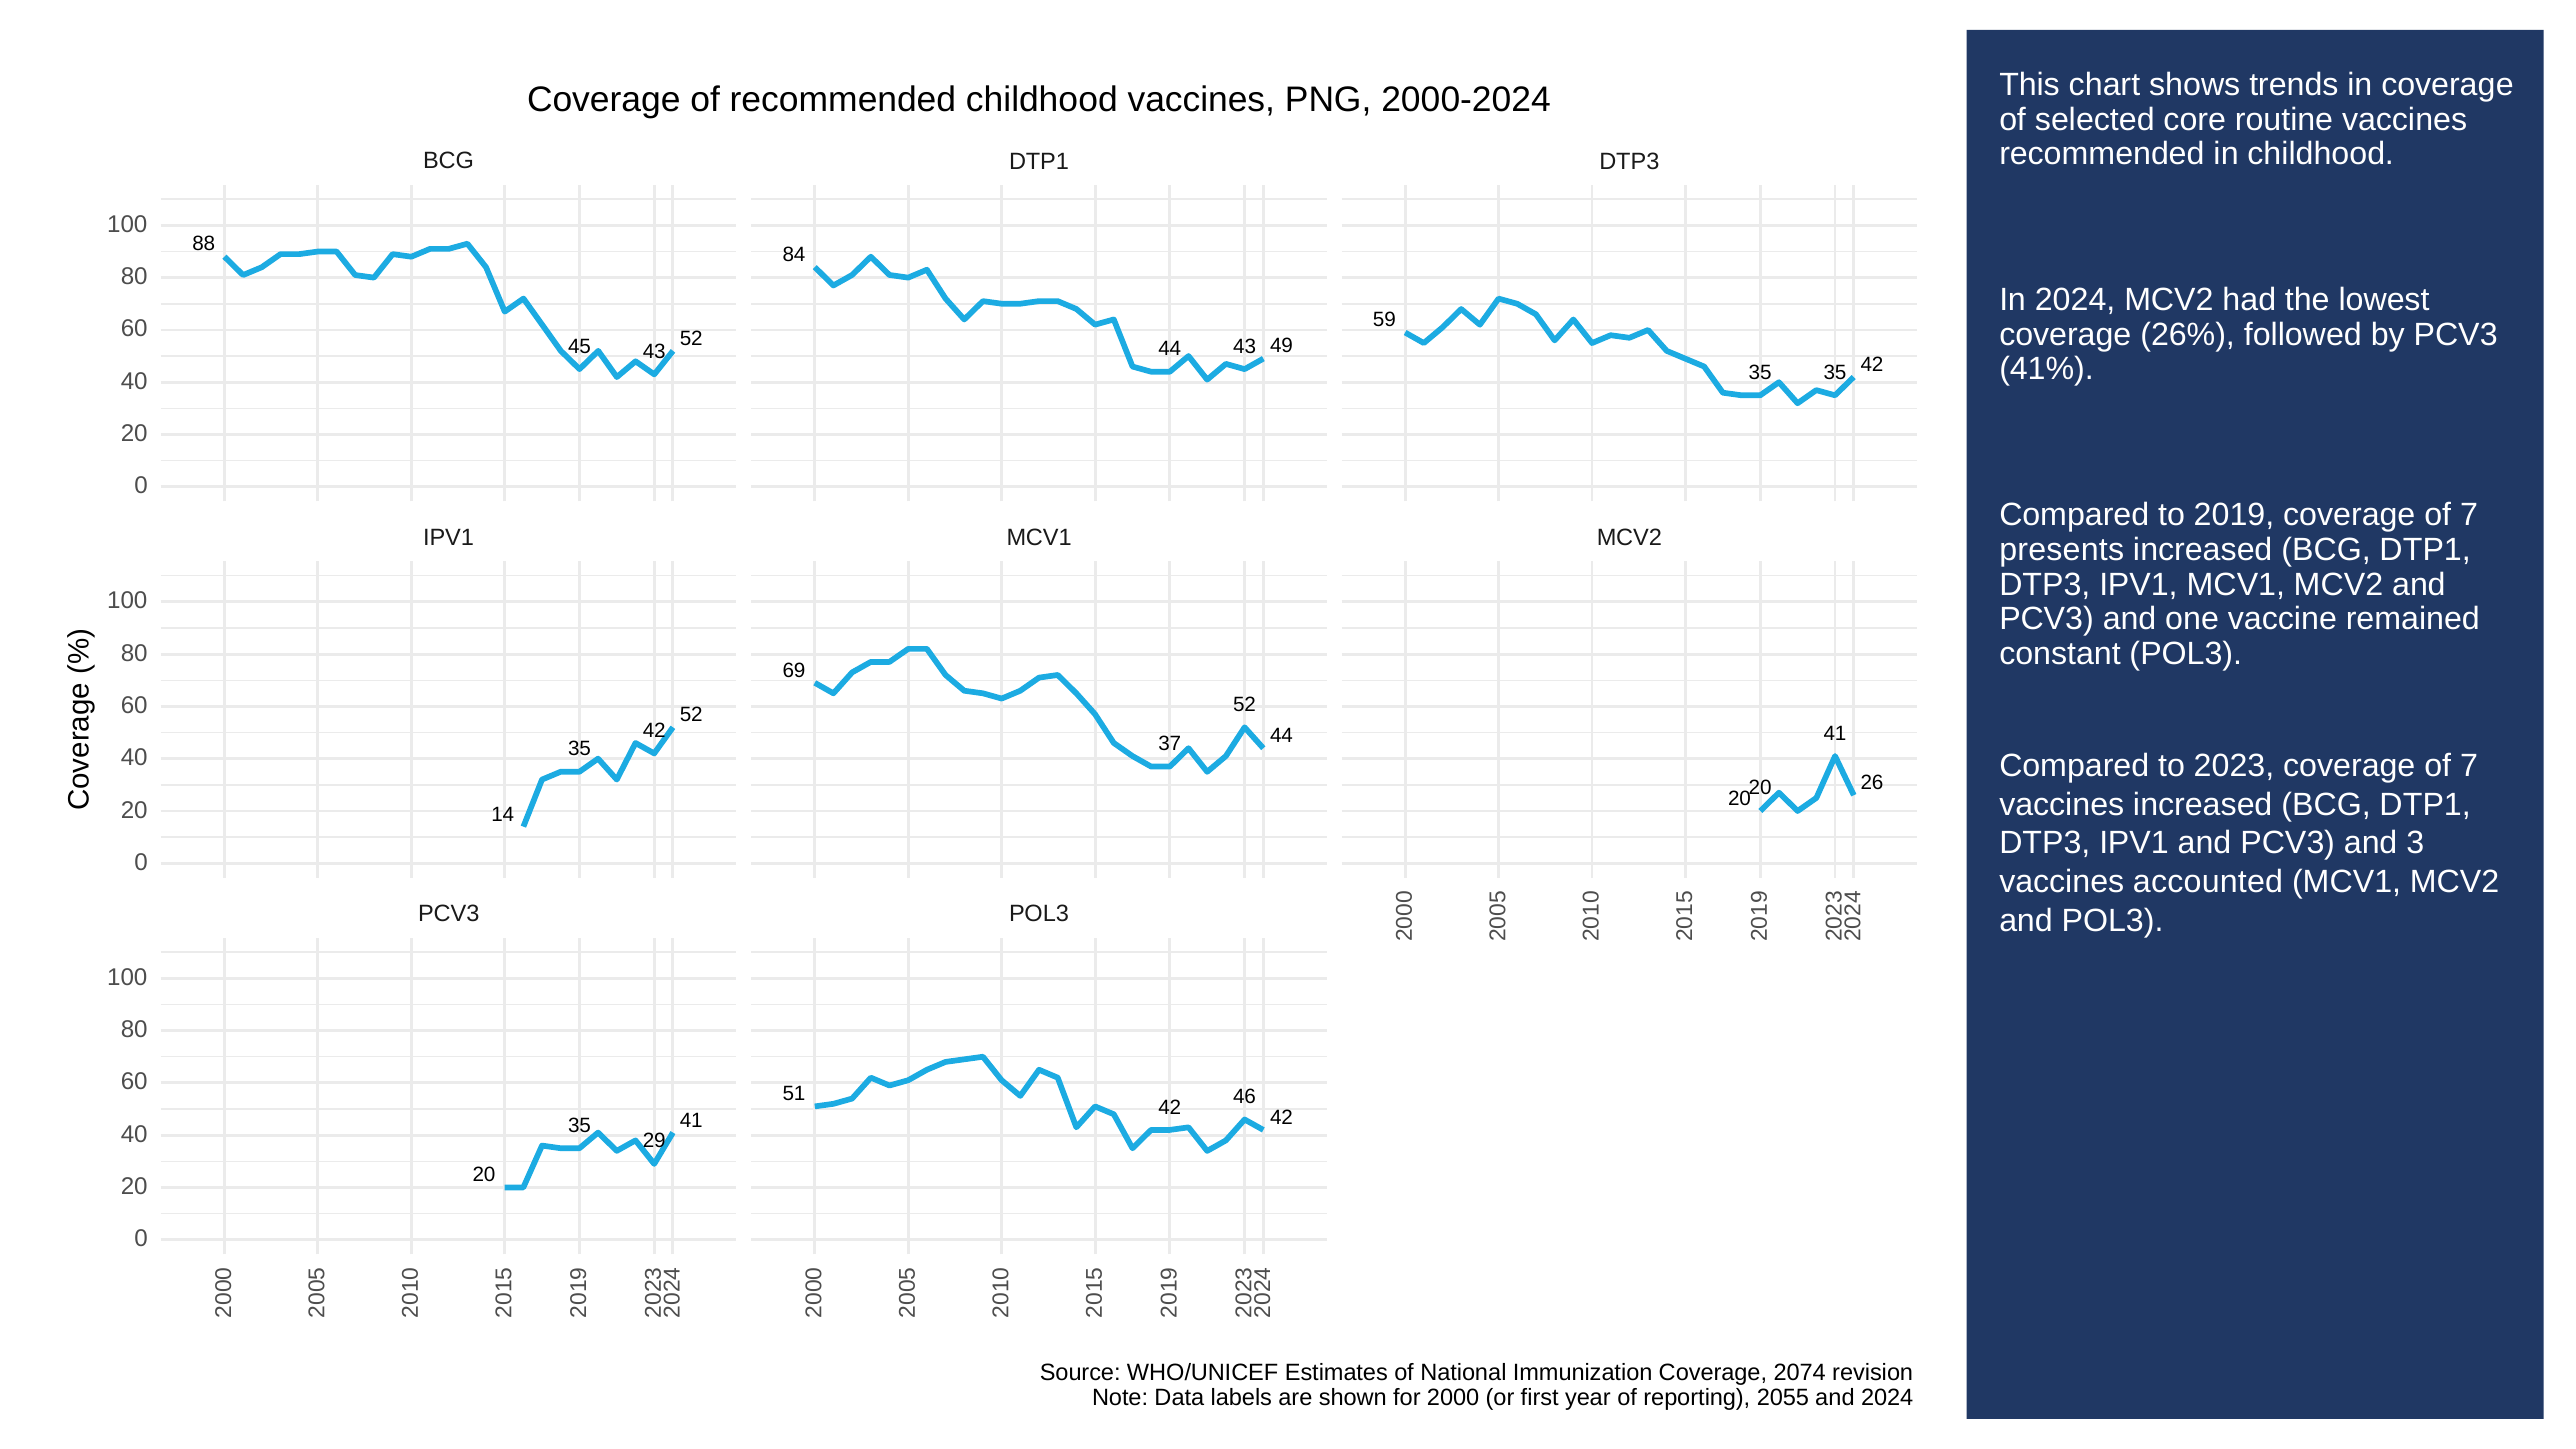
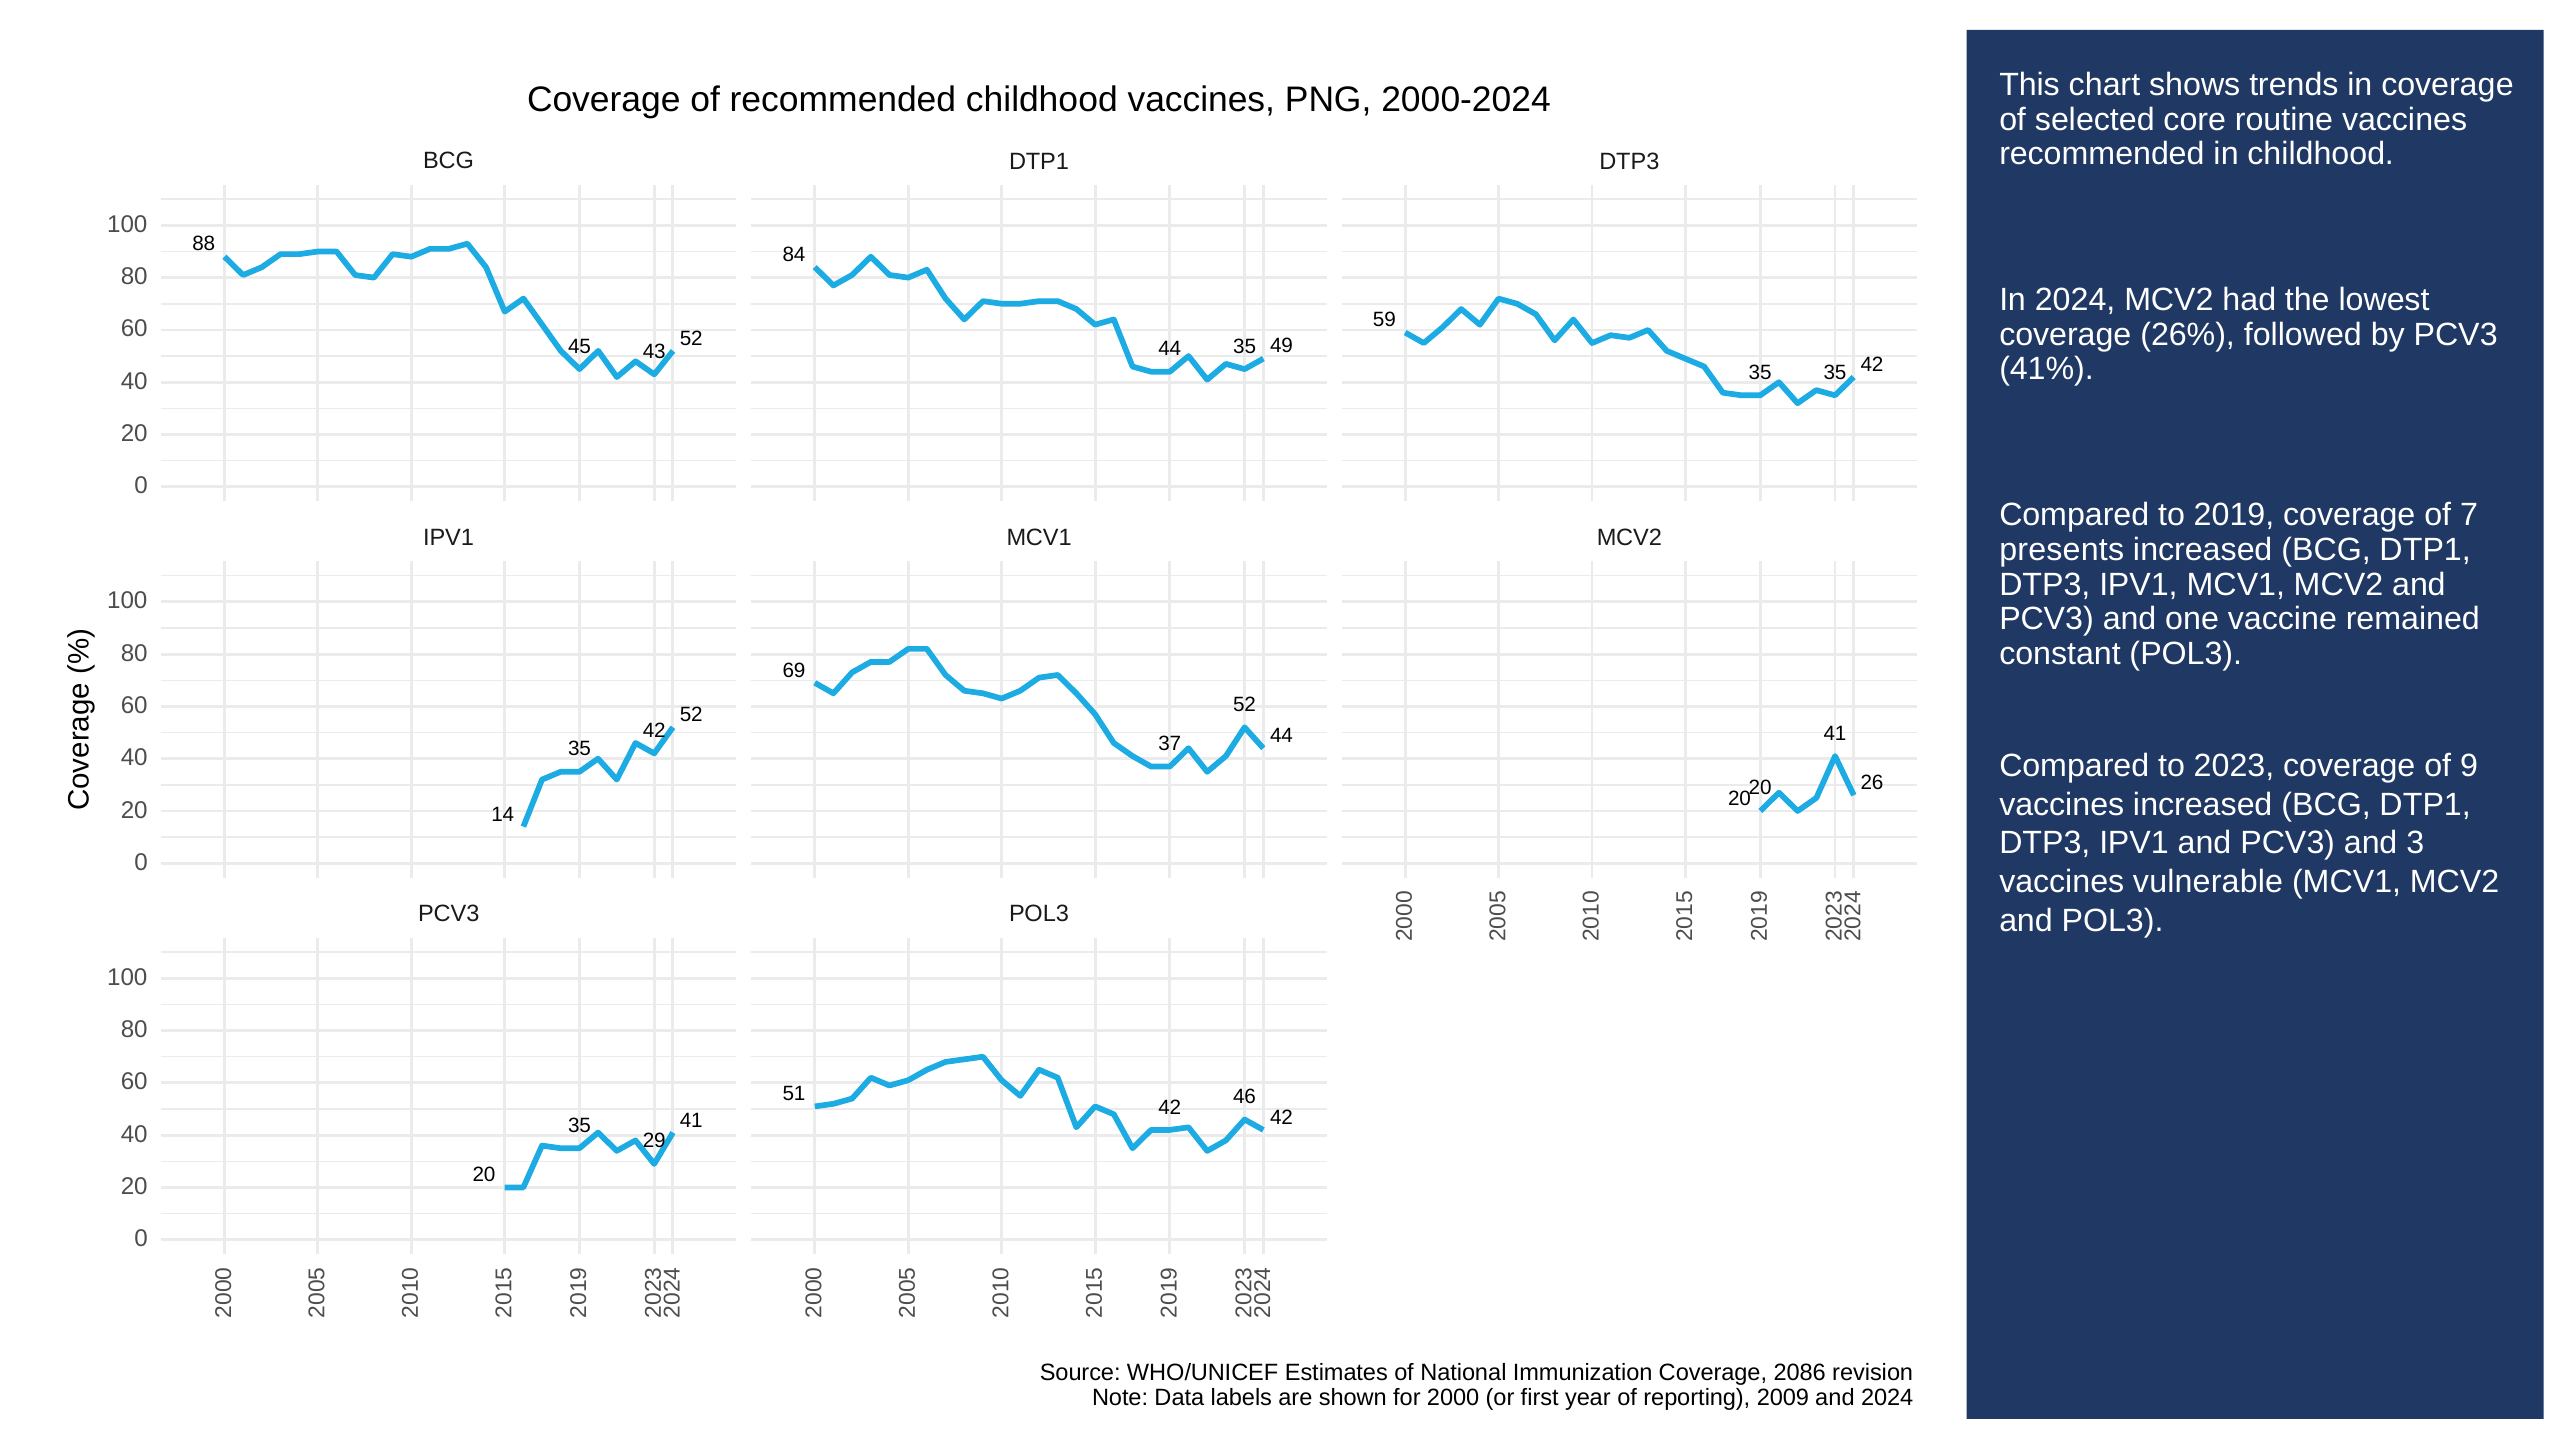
44 43: 43 -> 35 (1245, 346)
2023 coverage of 7: 7 -> 9 (2469, 766)
accounted: accounted -> vulnerable (2208, 882)
2074: 2074 -> 2086 (1800, 1373)
2055: 2055 -> 2009 (1783, 1398)
